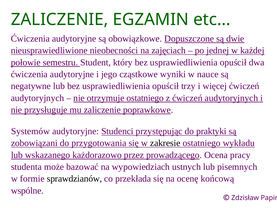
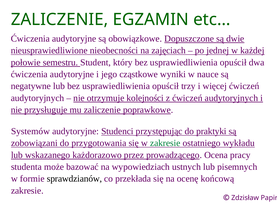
otrzymuje ostatniego: ostatniego -> kolejności (145, 98)
zakresie colour: black -> green (165, 143)
wspólne: wspólne -> zakresie (27, 190)
